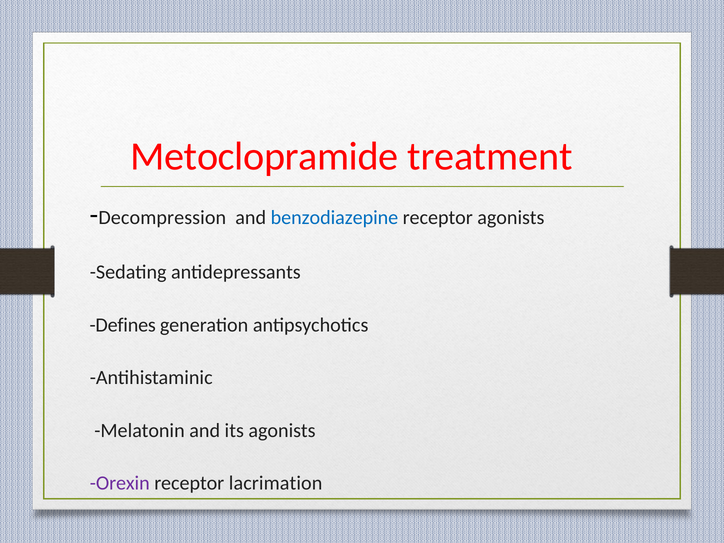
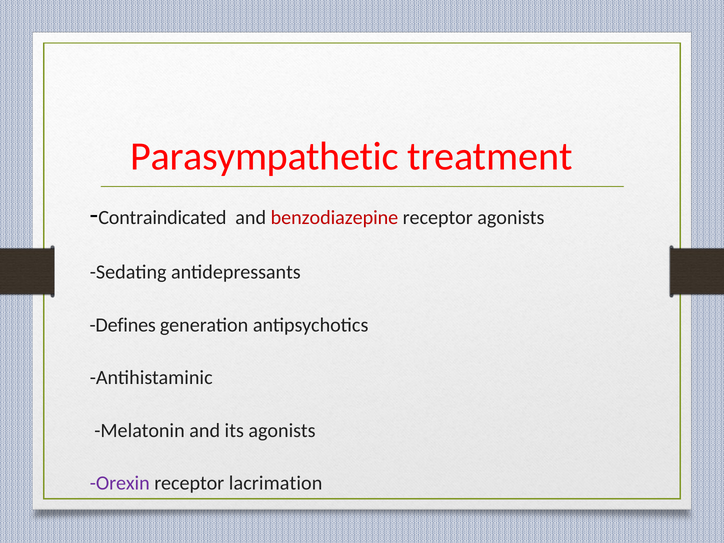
Metoclopramide: Metoclopramide -> Parasympathetic (264, 156)
Decompression: Decompression -> Contraindicated (162, 218)
benzodiazepine colour: blue -> red (334, 218)
